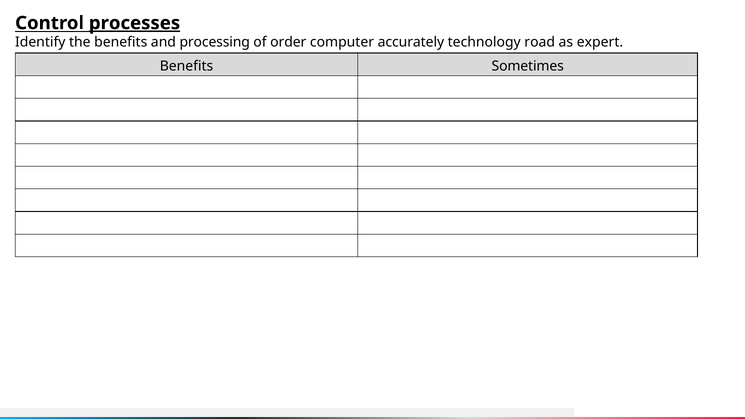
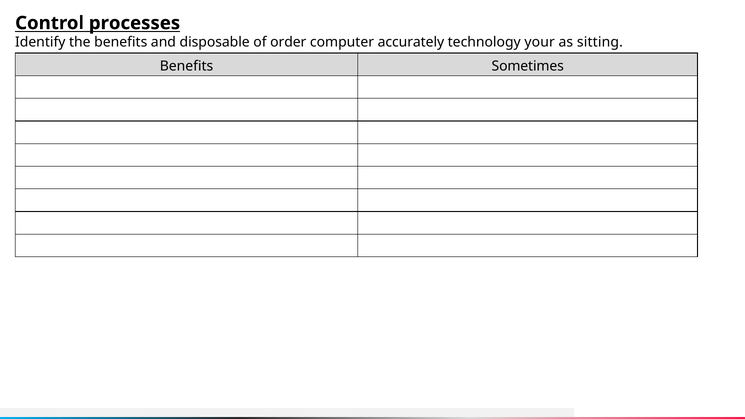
processes underline: present -> none (135, 23)
processing: processing -> disposable (215, 42)
road: road -> your (540, 42)
expert: expert -> sitting (600, 42)
